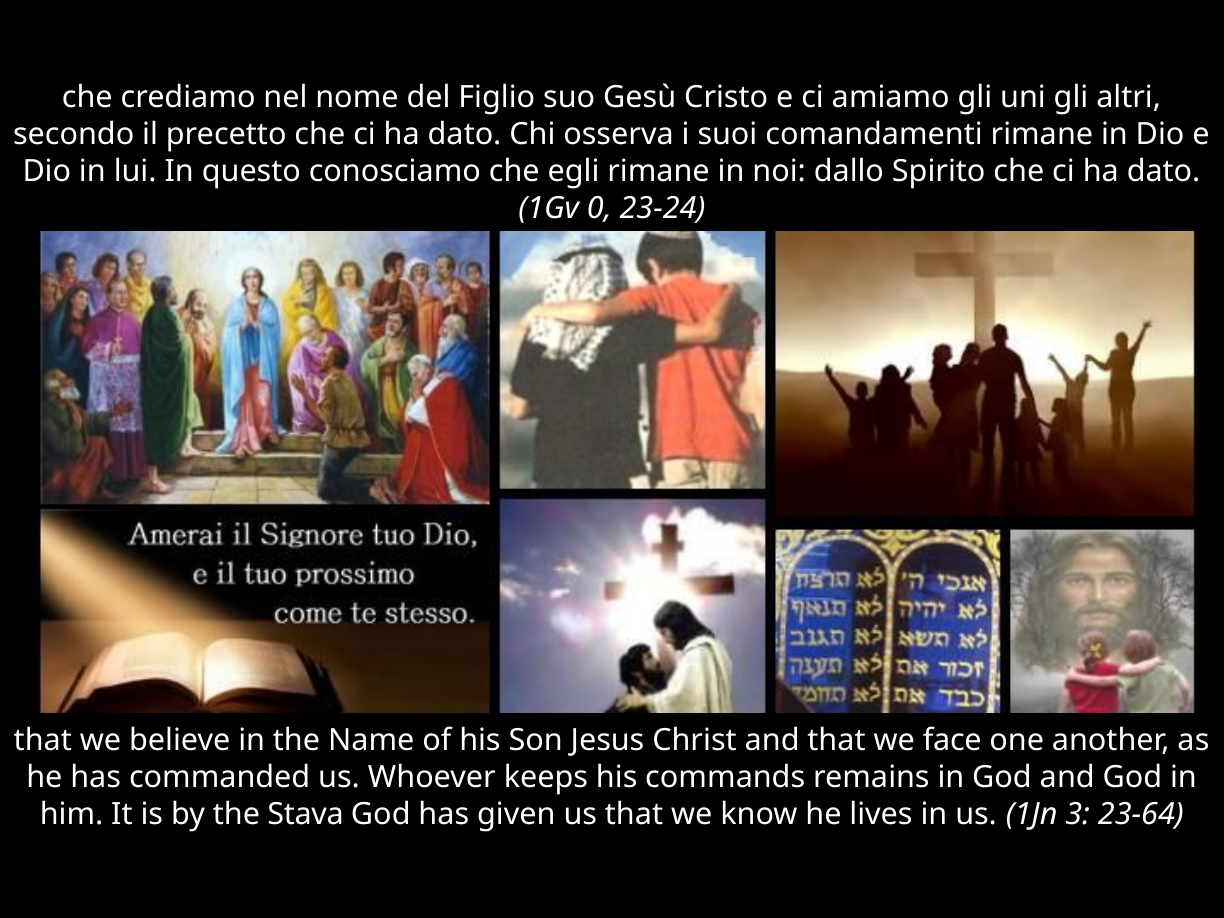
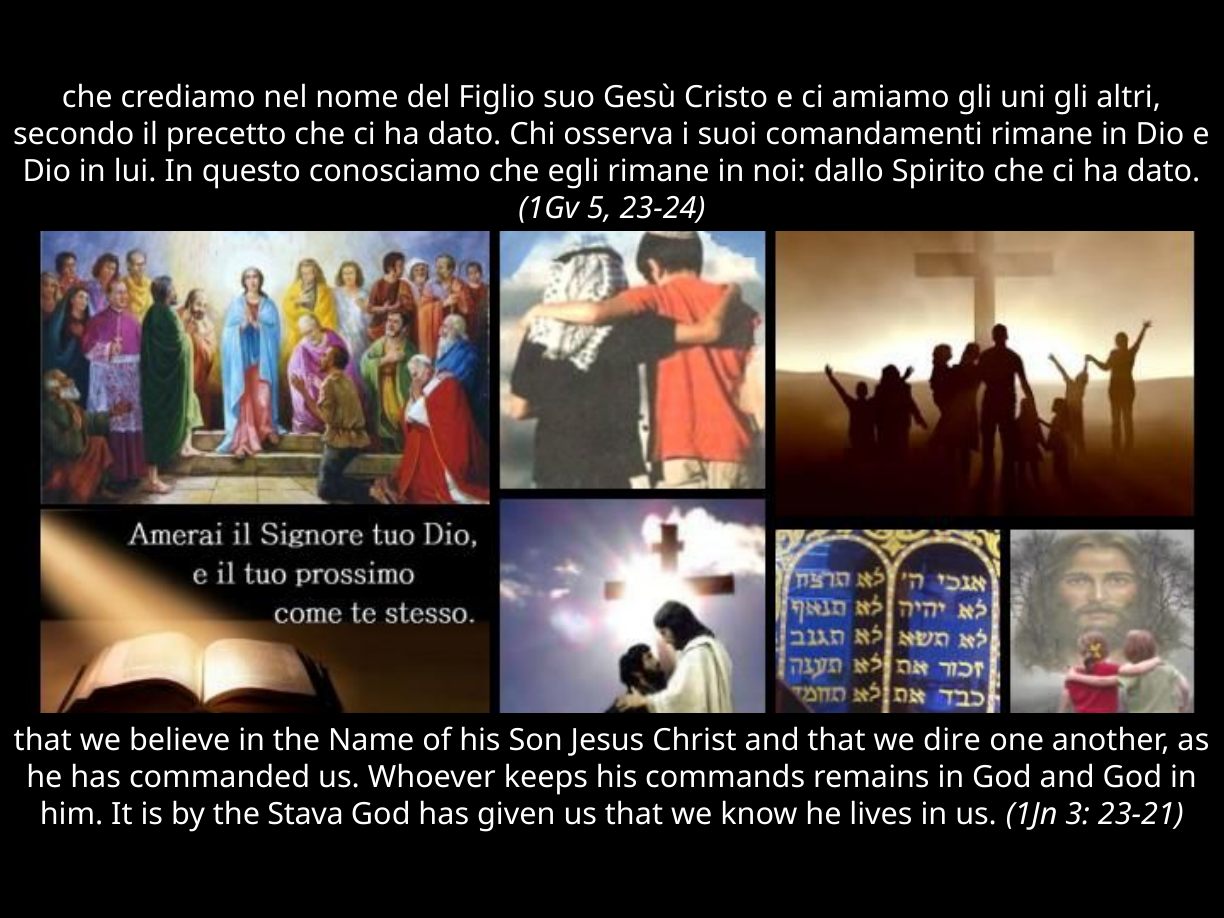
0: 0 -> 5 (599, 208)
face: face -> dire (952, 740)
23-64: 23-64 -> 23-21 (1141, 814)
